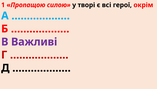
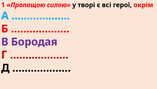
Важливі: Важливі -> Бородая (34, 42)
